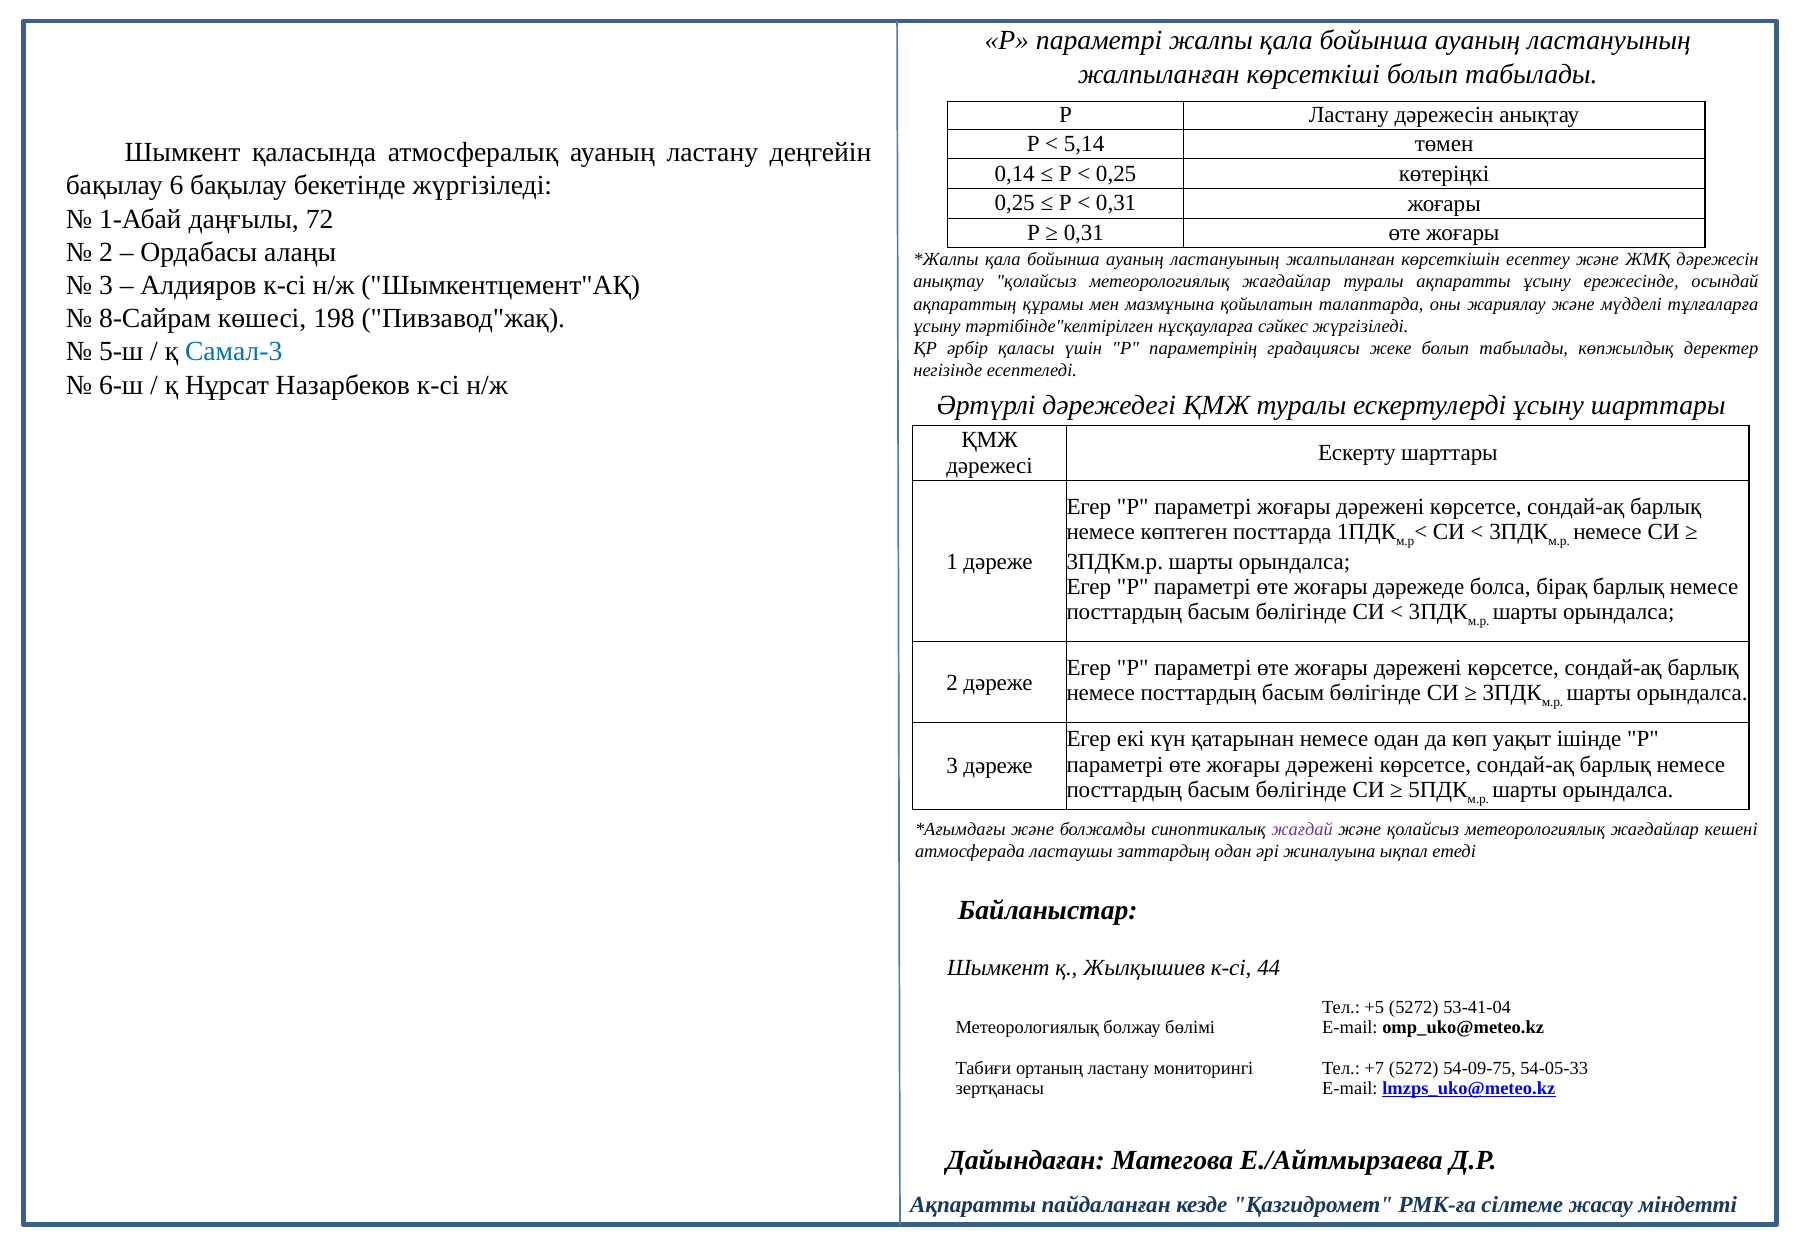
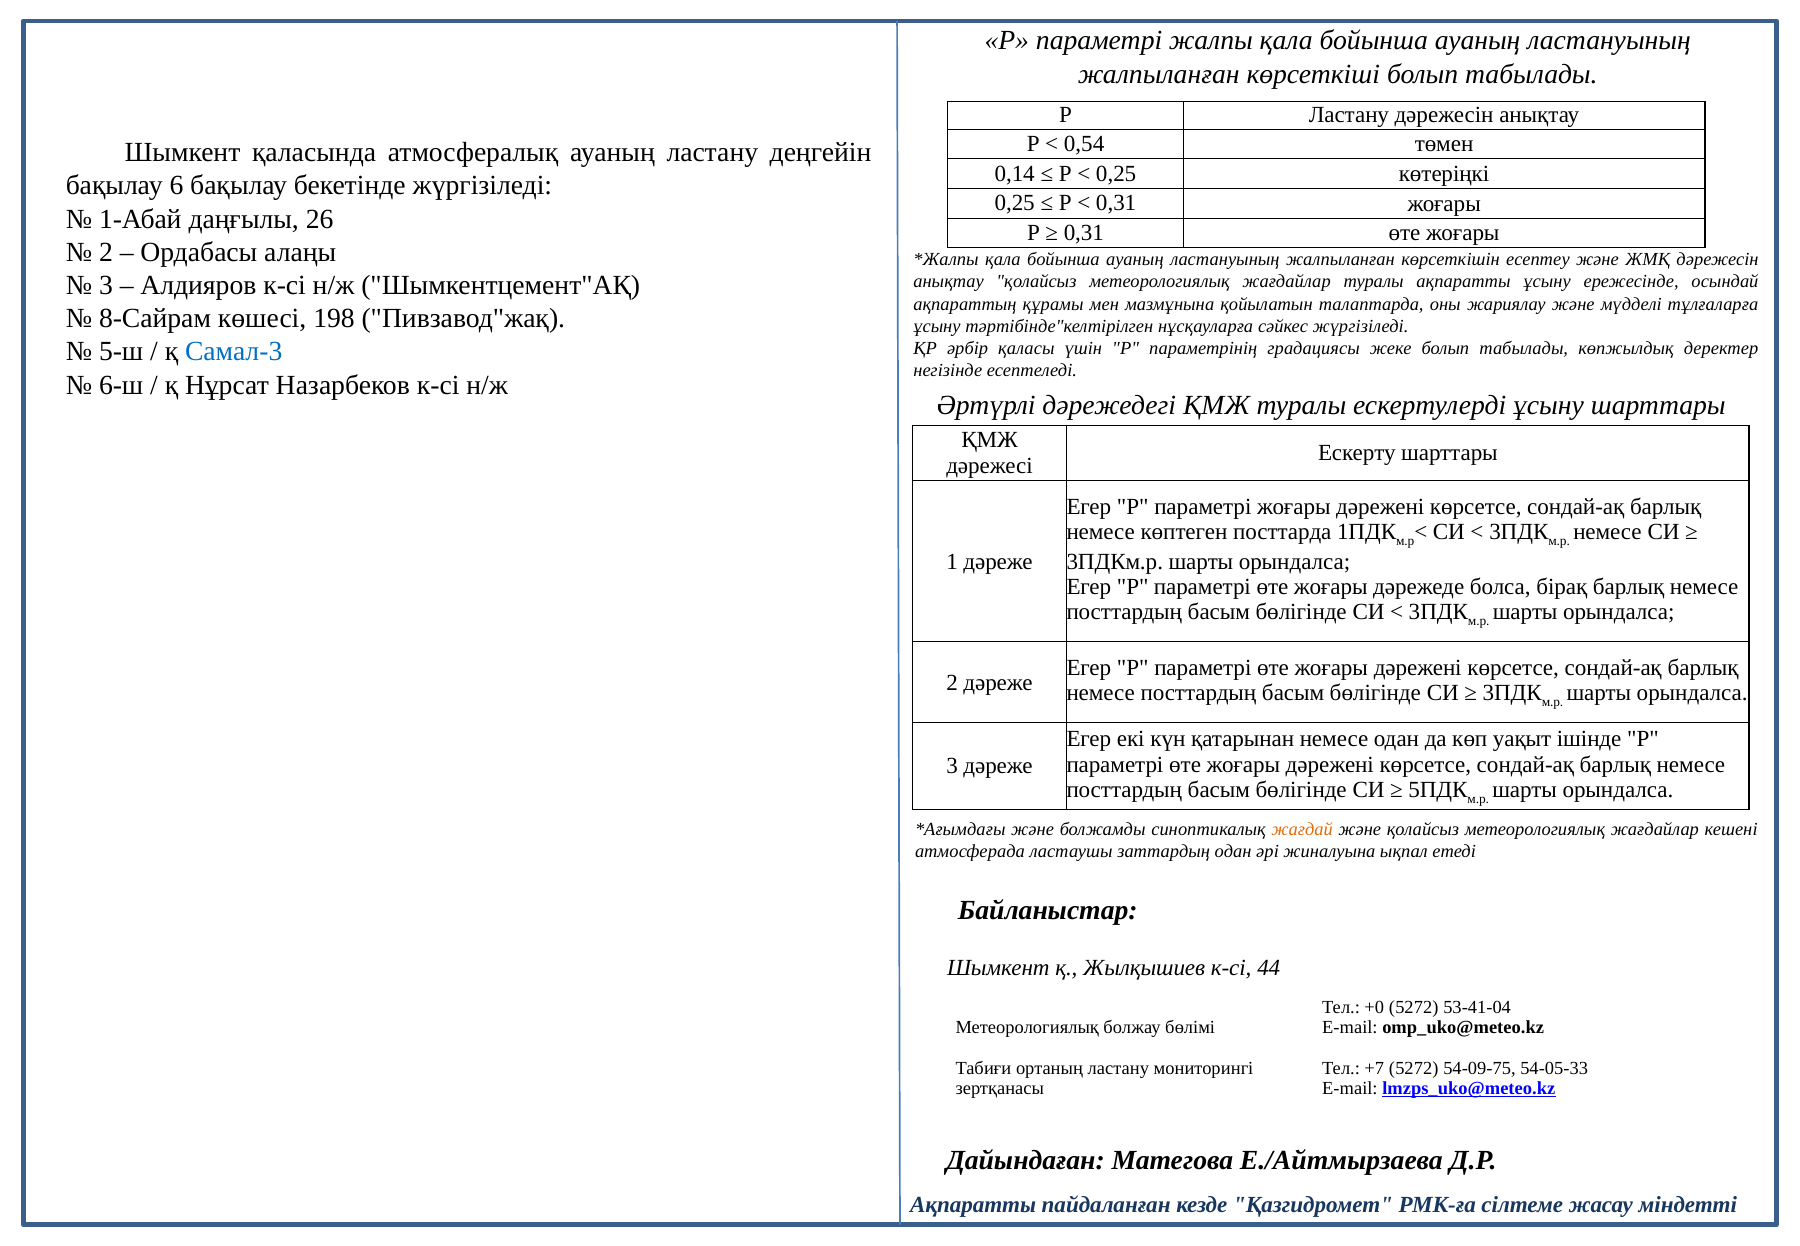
5,14: 5,14 -> 0,54 (1084, 144)
72: 72 -> 26 (320, 219)
жағдай colour: purple -> orange (1302, 829)
+5: +5 -> +0 (1374, 1007)
